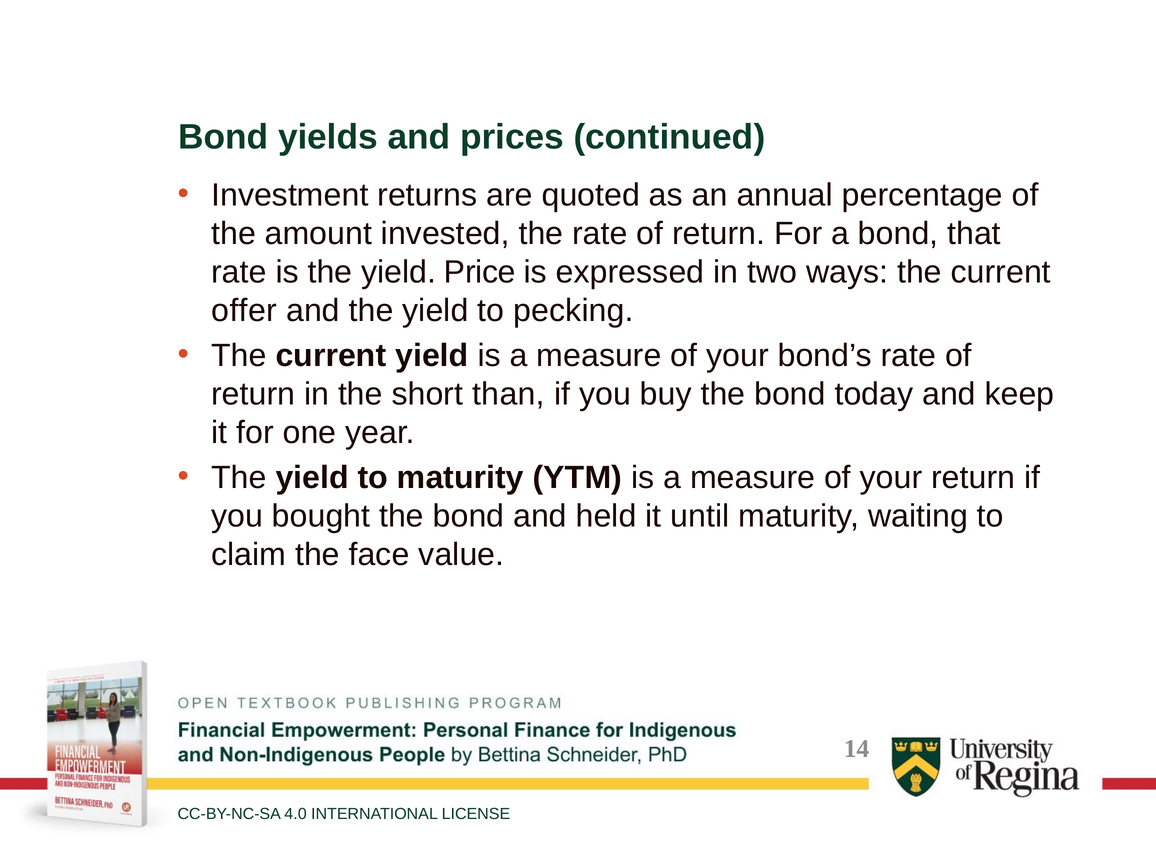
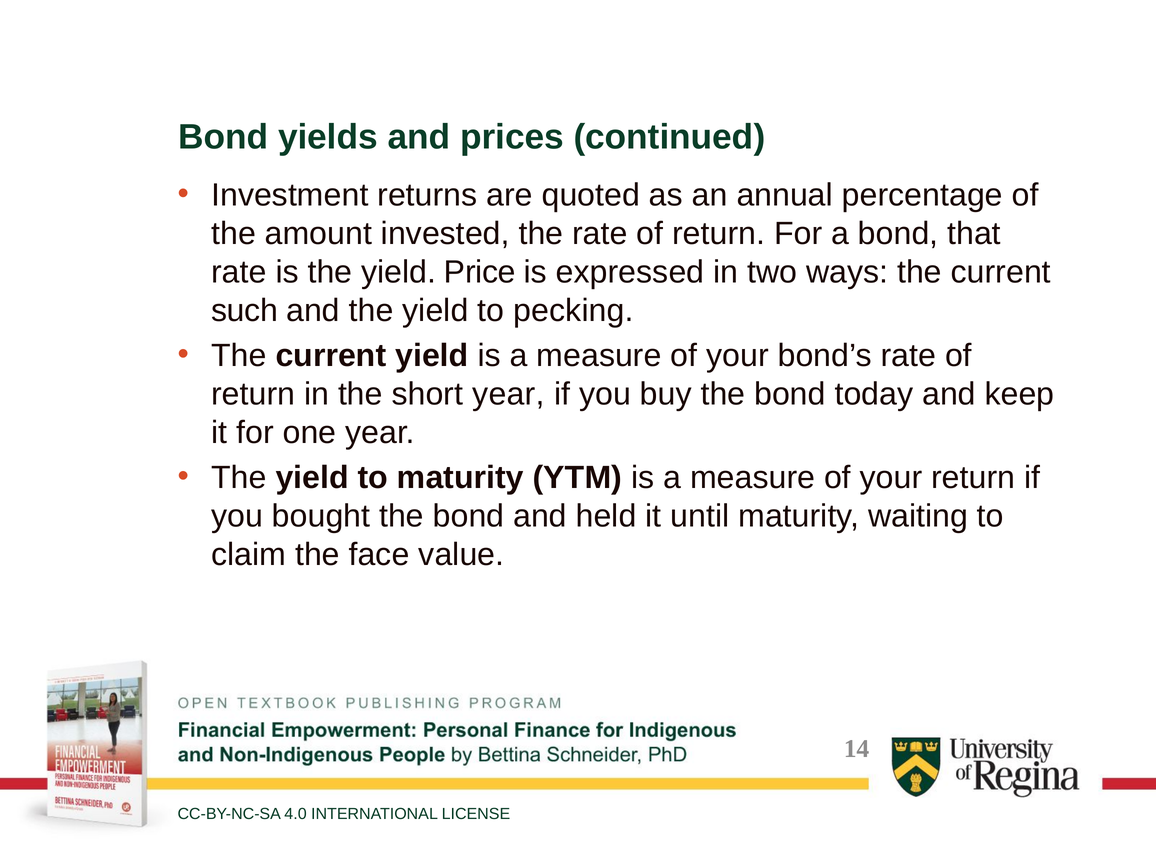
offer: offer -> such (244, 311)
short than: than -> year (508, 394)
